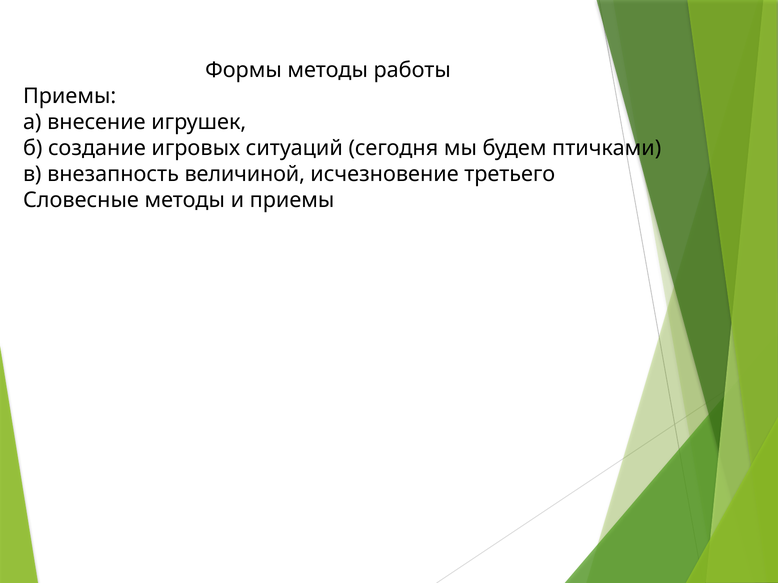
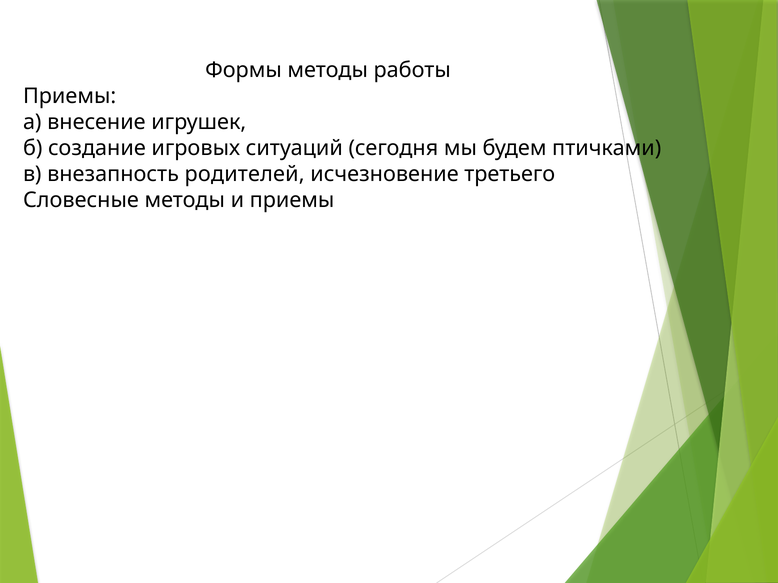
величиной: величиной -> родителей (245, 174)
